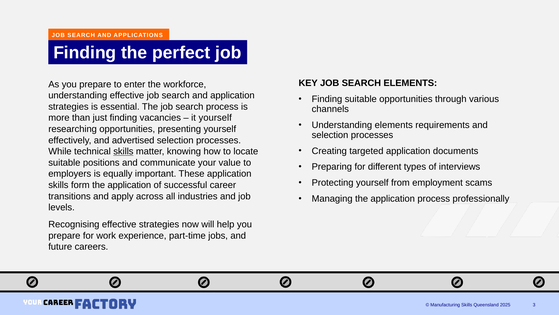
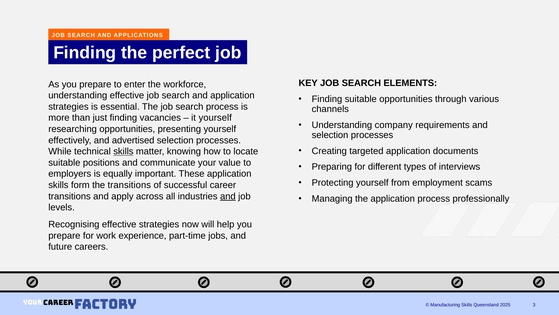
Understanding elements: elements -> company (394, 125)
form the application: application -> transitions (129, 185)
and underline: none -> present (228, 196)
